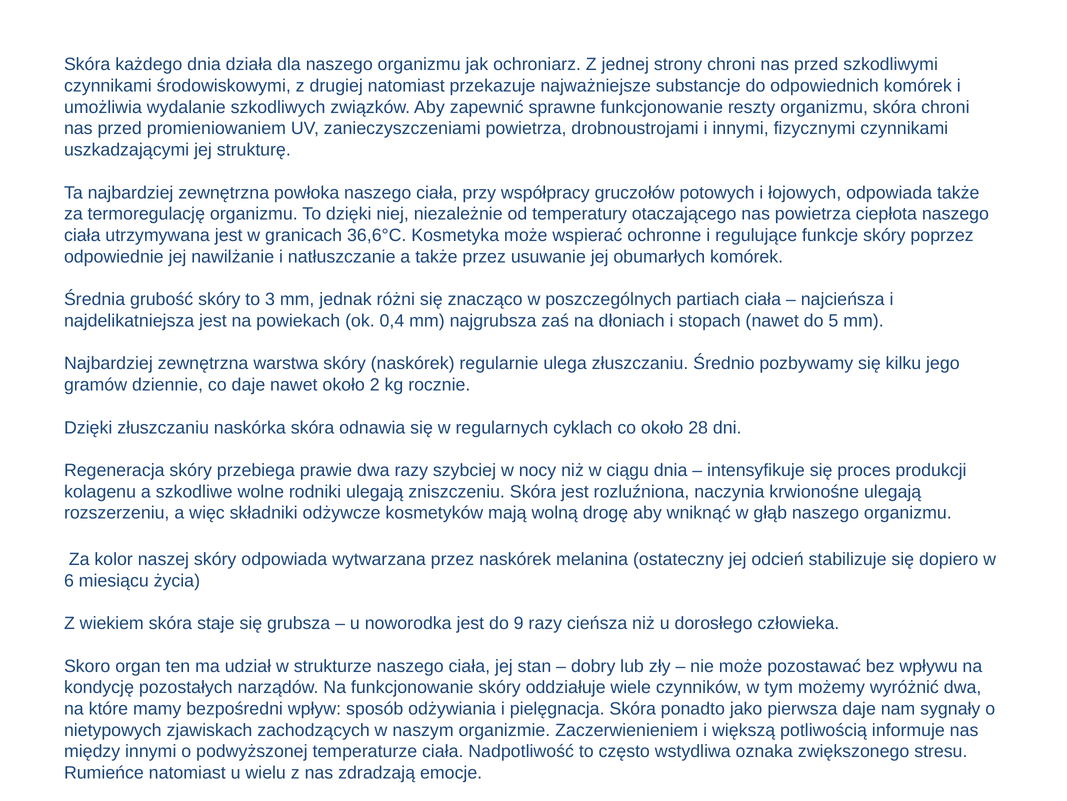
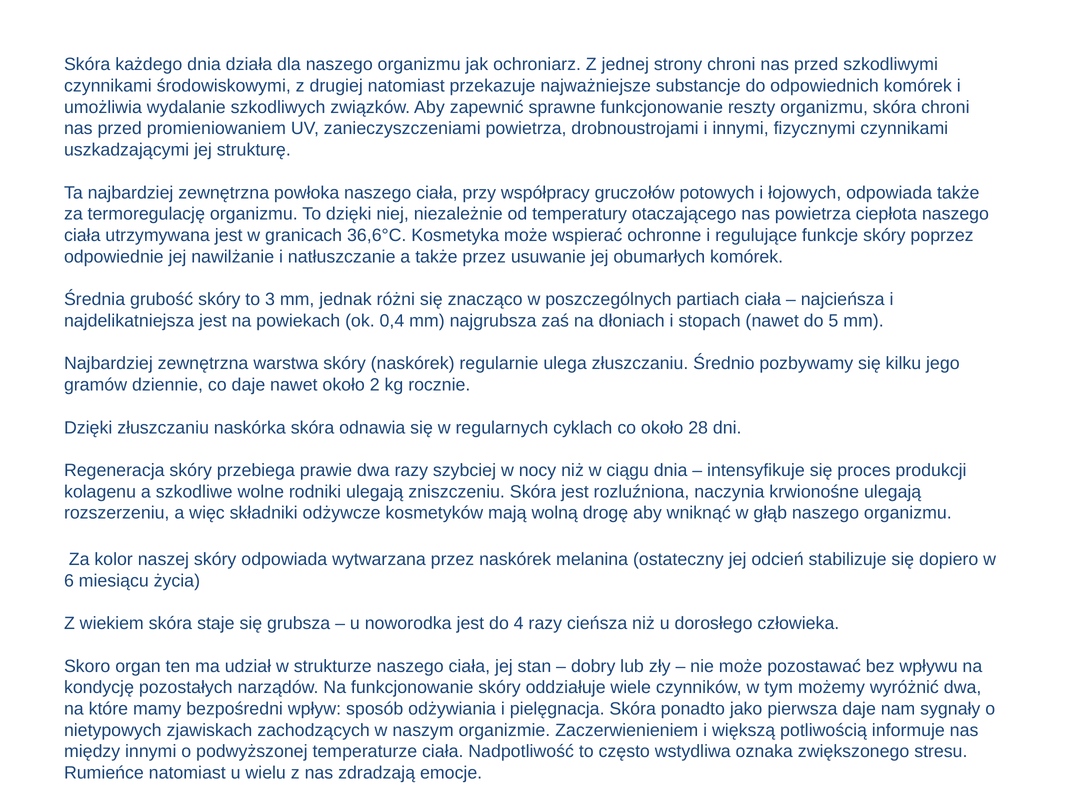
9: 9 -> 4 (519, 623)
